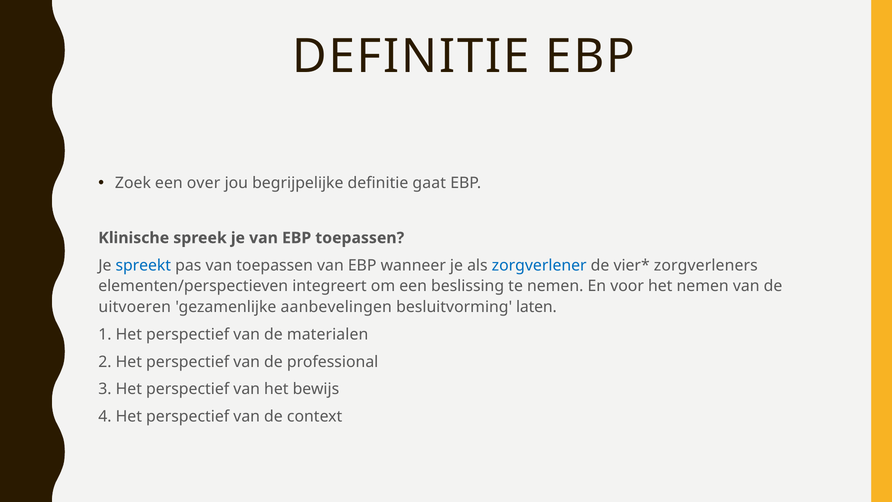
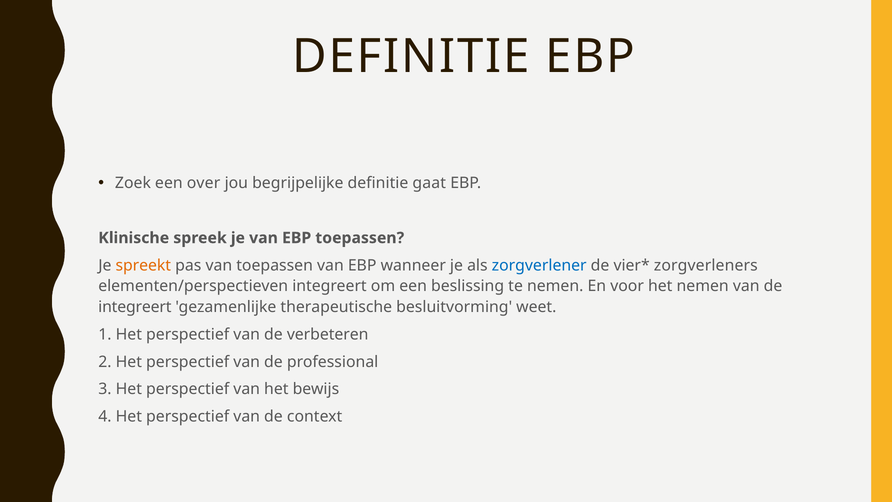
spreekt colour: blue -> orange (143, 265)
uitvoeren: uitvoeren -> integreert (135, 307)
aanbevelingen: aanbevelingen -> therapeutische (336, 307)
laten: laten -> weet (536, 307)
materialen: materialen -> verbeteren (328, 334)
